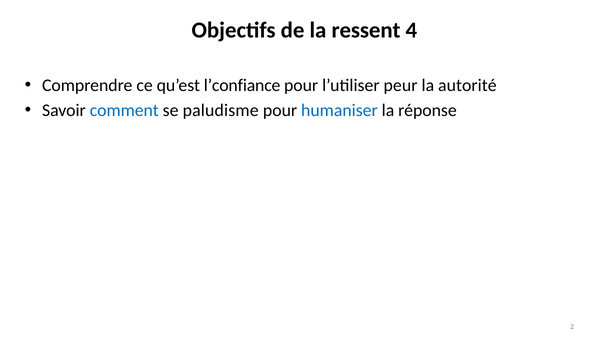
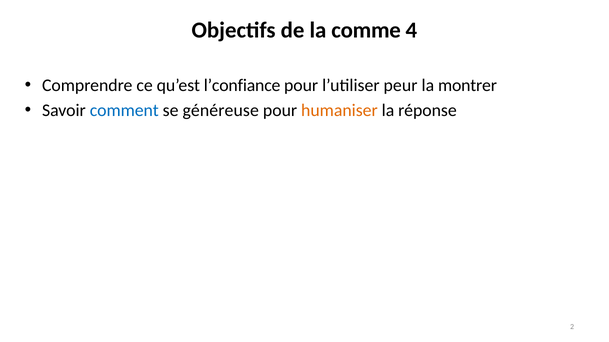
ressent: ressent -> comme (366, 30)
autorité: autorité -> montrer (467, 86)
paludisme: paludisme -> généreuse (221, 111)
humaniser colour: blue -> orange (339, 111)
